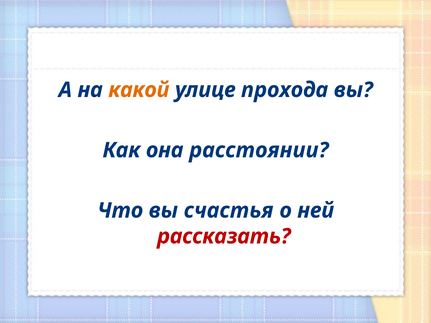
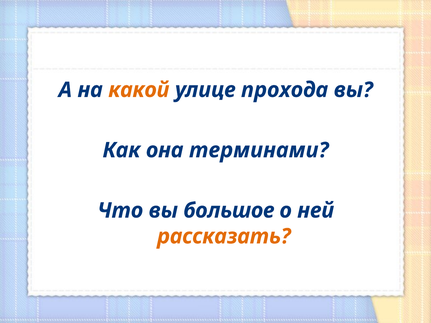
расстоянии: расстоянии -> терминами (259, 150)
счастья: счастья -> большое (229, 211)
рассказать colour: red -> orange (224, 237)
